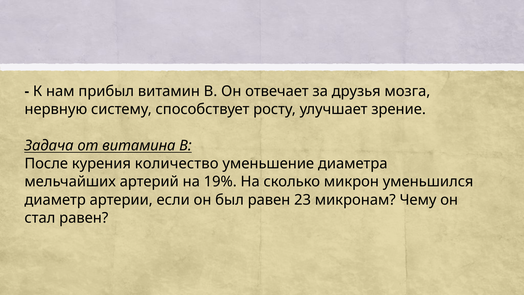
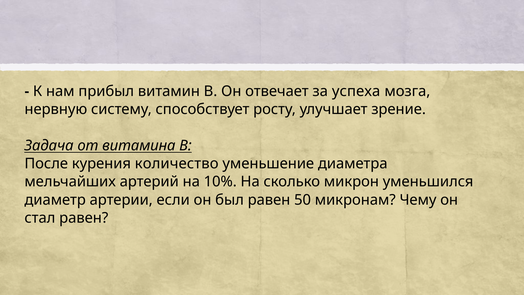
друзья: друзья -> успеха (356, 91)
19%: 19% -> 10% (220, 182)
23: 23 -> 50 (303, 200)
